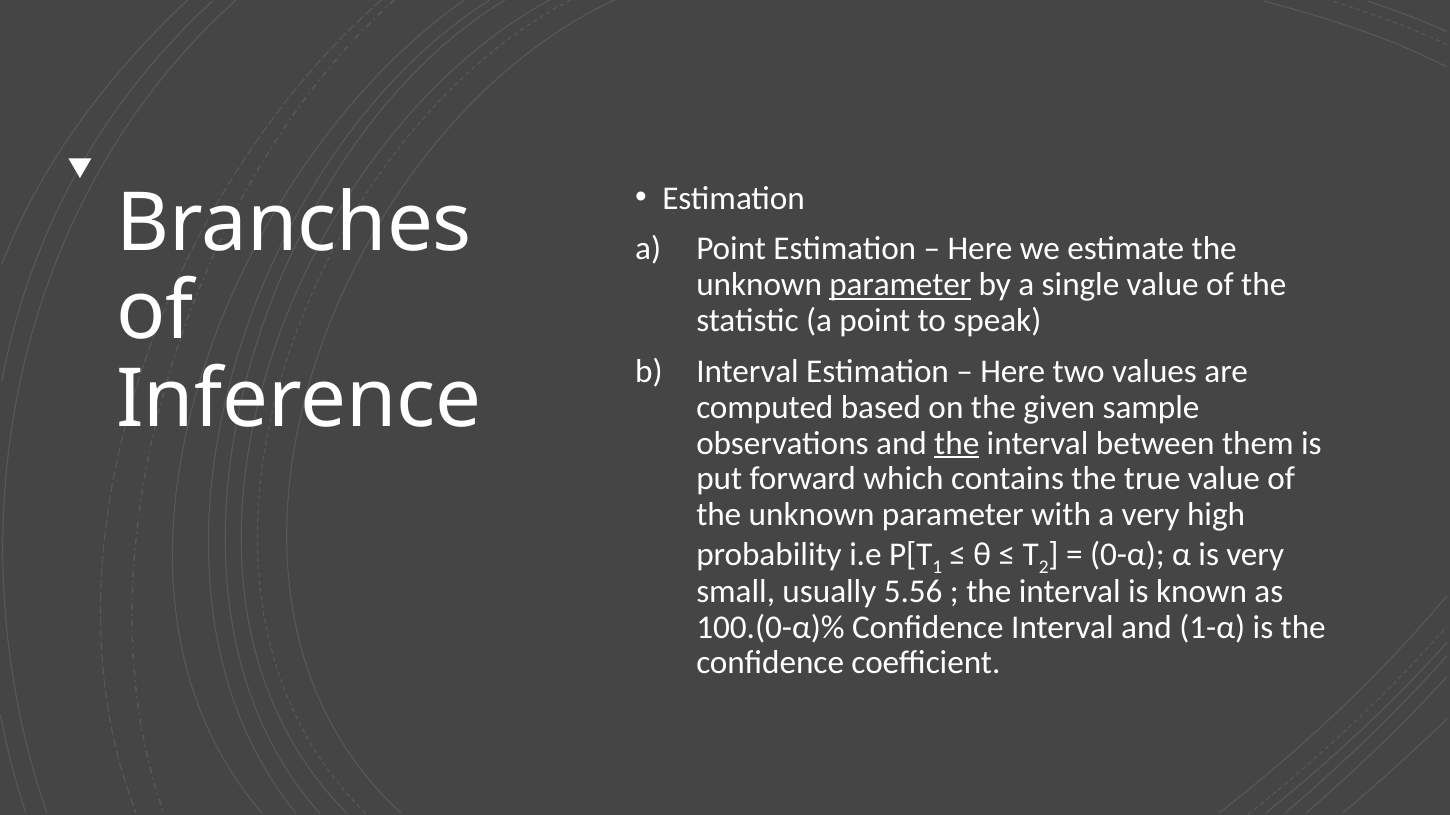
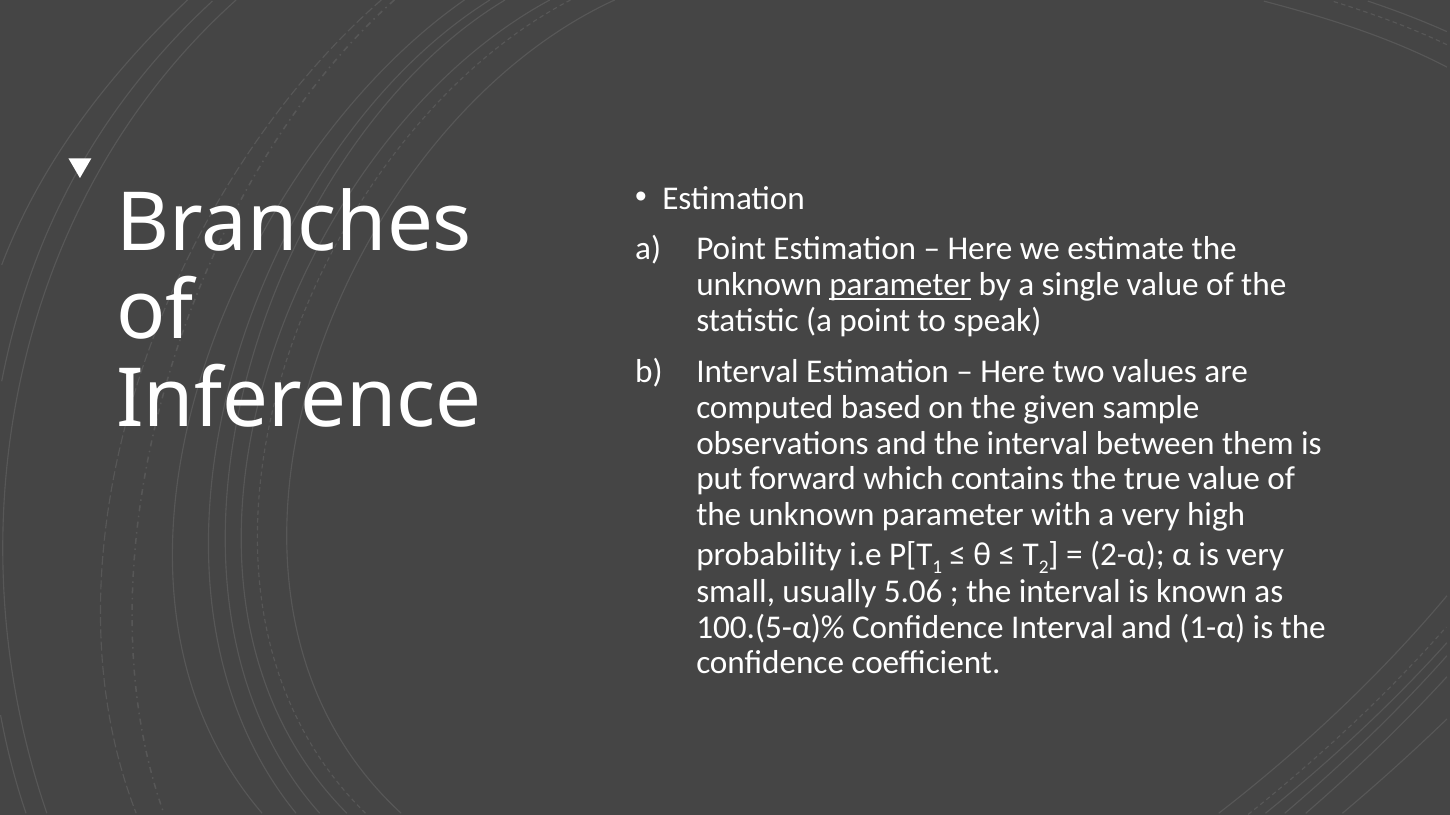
the underline: present -> none (957, 443)
0-α: 0-α -> 2-α (1127, 555)
5.56: 5.56 -> 5.06 (913, 592)
100.(0-α)%: 100.(0-α)% -> 100.(5-α)% (770, 628)
